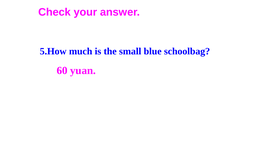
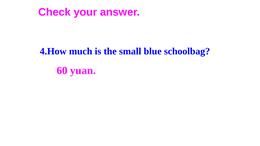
5.How: 5.How -> 4.How (53, 51)
